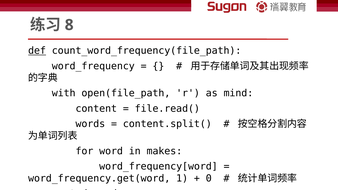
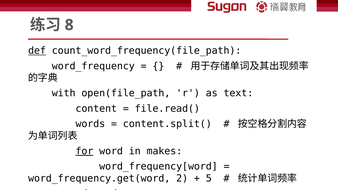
mind: mind -> text (238, 93)
for underline: none -> present (84, 151)
1: 1 -> 2 (182, 178)
0: 0 -> 5 (209, 178)
